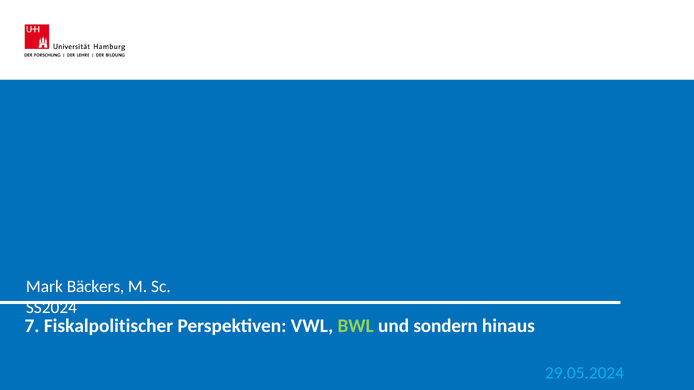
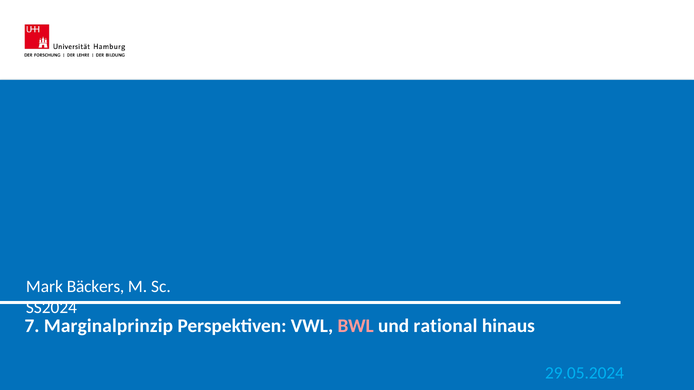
Fiskalpolitischer: Fiskalpolitischer -> Marginalprinzip (108, 326)
BWL colour: light green -> pink (356, 326)
sondern: sondern -> rational (445, 326)
